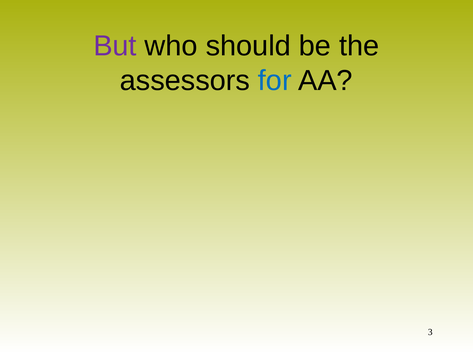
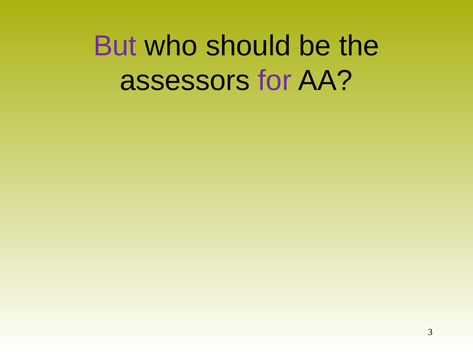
for colour: blue -> purple (275, 80)
